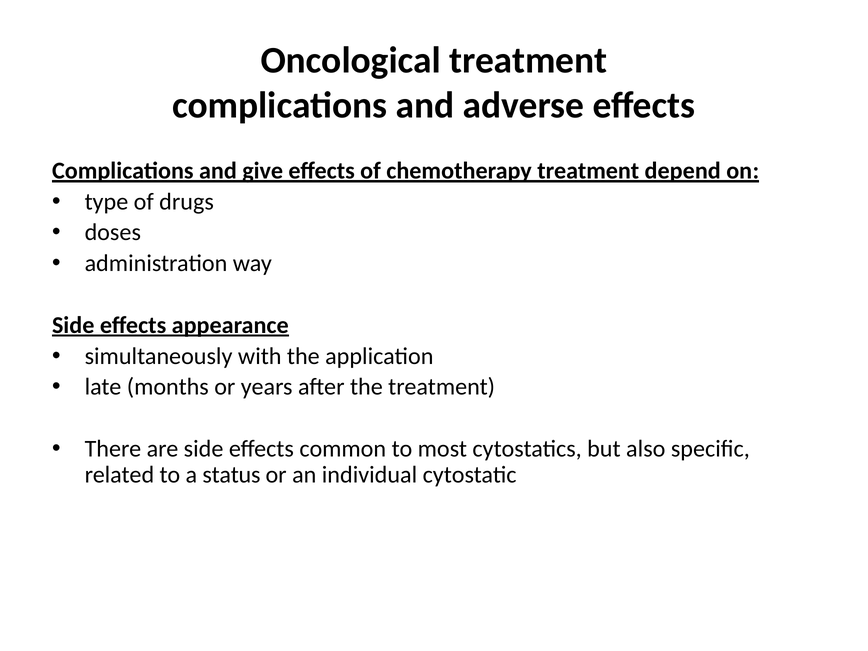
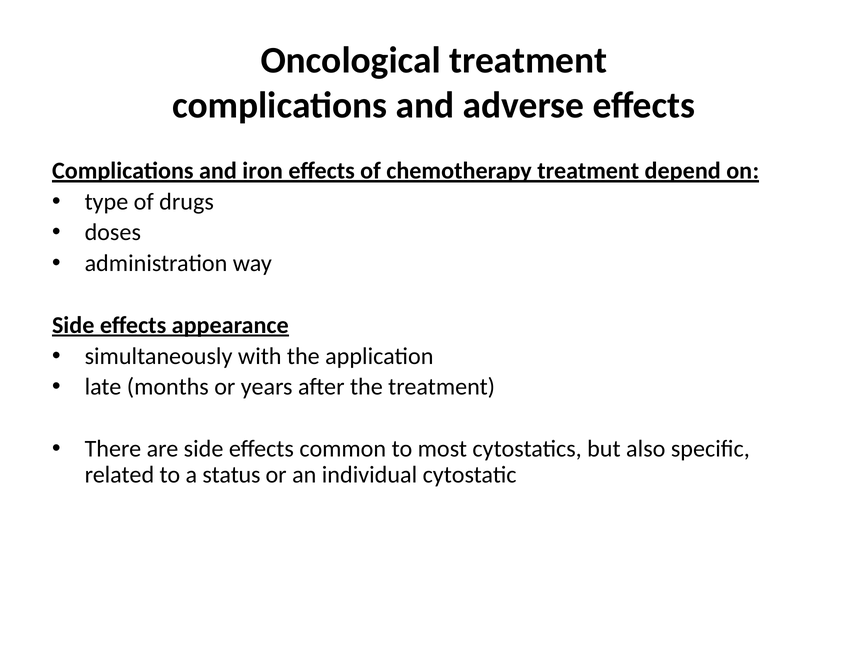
give: give -> iron (263, 171)
